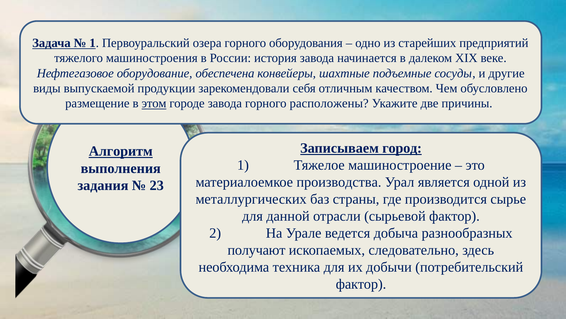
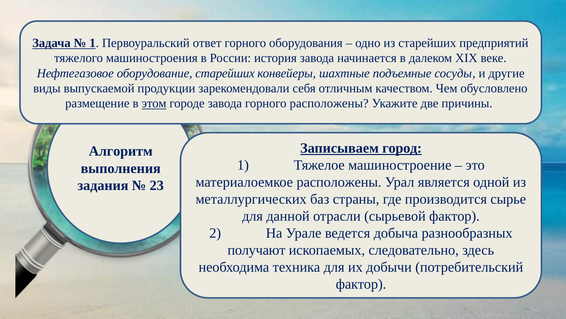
озера: озера -> ответ (207, 43)
оборудование обеспечена: обеспечена -> старейших (225, 73)
Алгоритм underline: present -> none (121, 151)
материалоемкое производства: производства -> расположены (339, 182)
